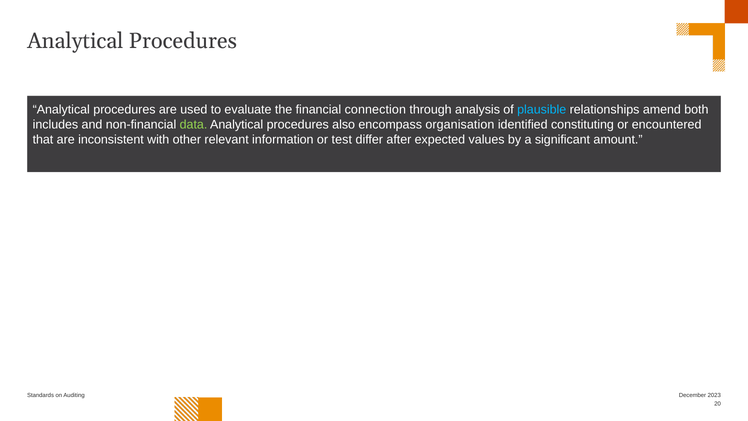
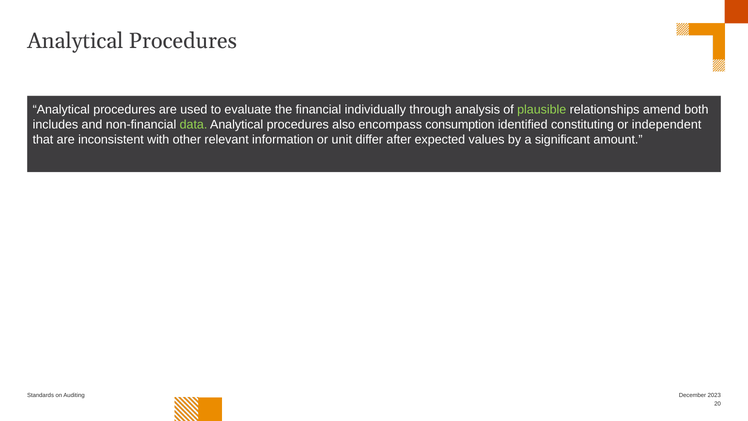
connection: connection -> individually (375, 110)
plausible colour: light blue -> light green (542, 110)
organisation: organisation -> consumption (460, 125)
encountered: encountered -> independent (667, 125)
test: test -> unit (342, 140)
